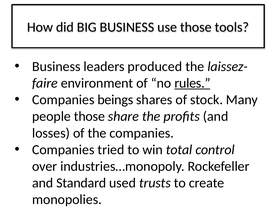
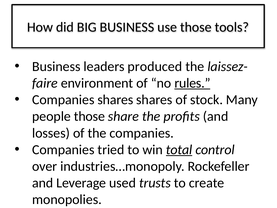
Companies beings: beings -> shares (115, 100)
total underline: none -> present (179, 149)
Standard: Standard -> Leverage (81, 183)
